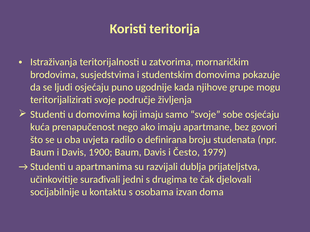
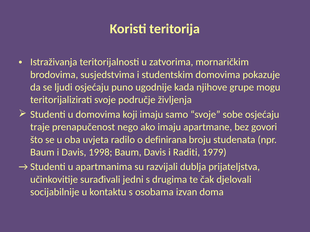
kuća: kuća -> traje (40, 127)
1900: 1900 -> 1998 (100, 153)
Često: Često -> Raditi (187, 153)
